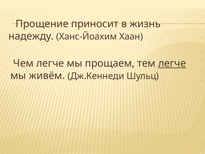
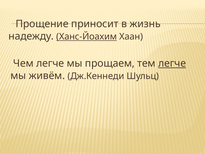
Ханс-Йоахим underline: none -> present (87, 37)
